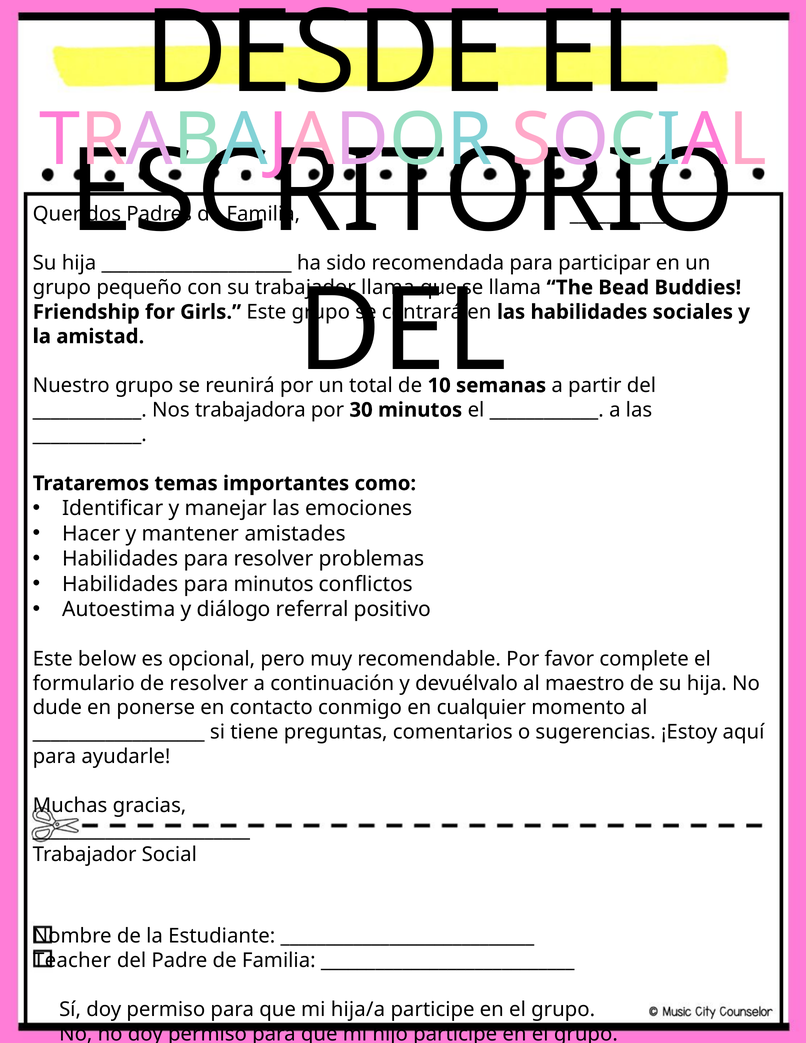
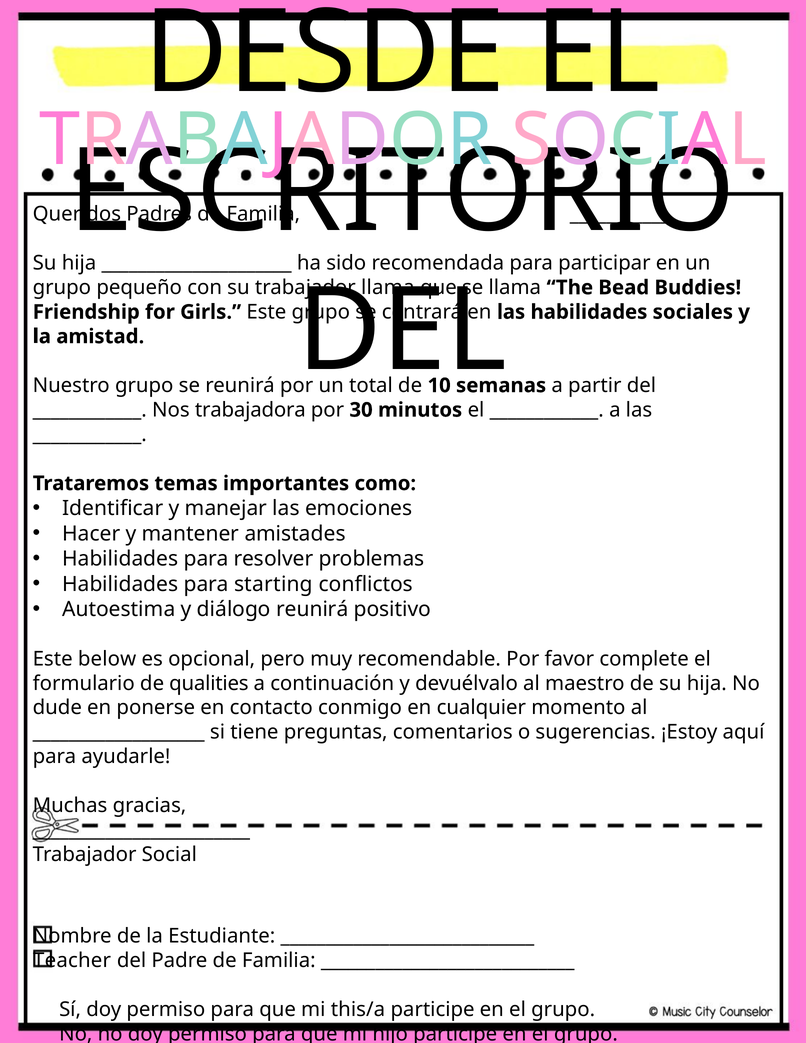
para minutos: minutos -> starting (274, 584)
diálogo referral: referral -> reunirá (312, 609)
de resolver: resolver -> qualities (209, 683)
hija/a: hija/a -> this/a (358, 1010)
